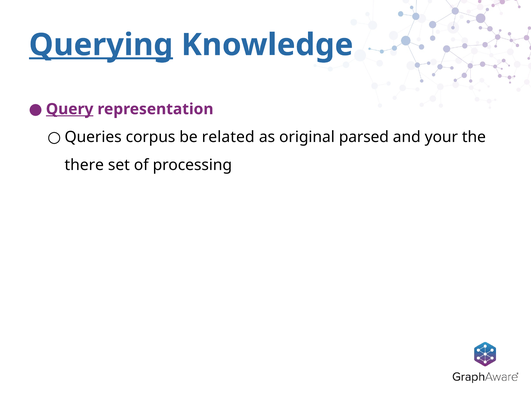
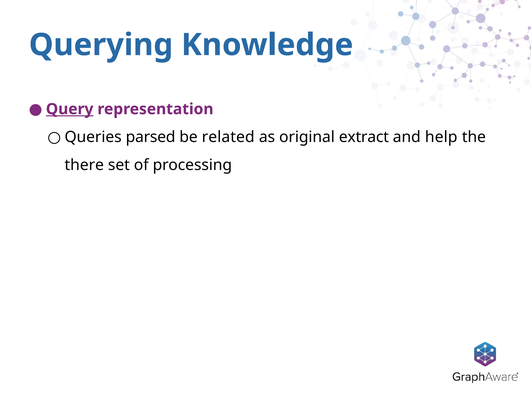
Querying underline: present -> none (101, 45)
corpus: corpus -> parsed (151, 137)
parsed: parsed -> extract (364, 137)
your: your -> help (441, 137)
